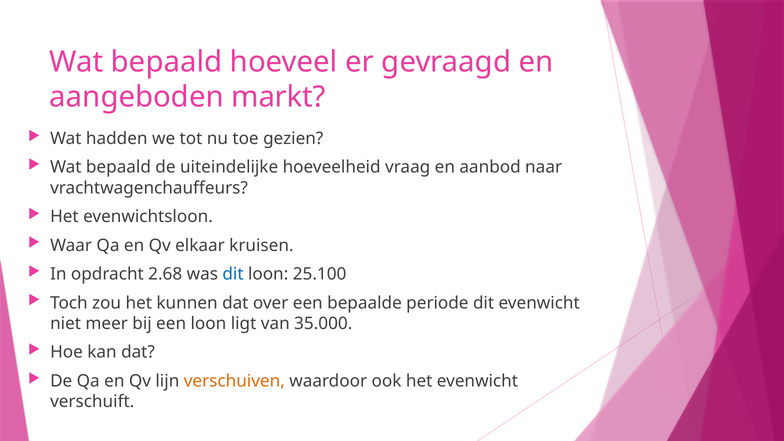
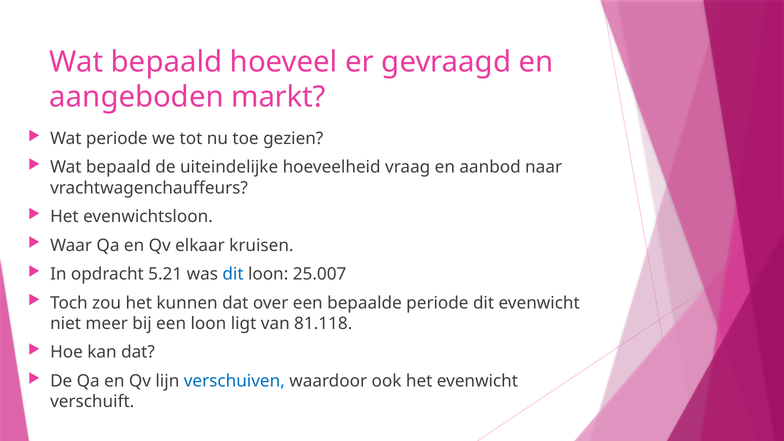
Wat hadden: hadden -> periode (117, 139)
2.68: 2.68 -> 5.21 (165, 274)
25.100: 25.100 -> 25.007 (320, 274)
35.000: 35.000 -> 81.118 (323, 323)
verschuiven colour: orange -> blue (234, 381)
